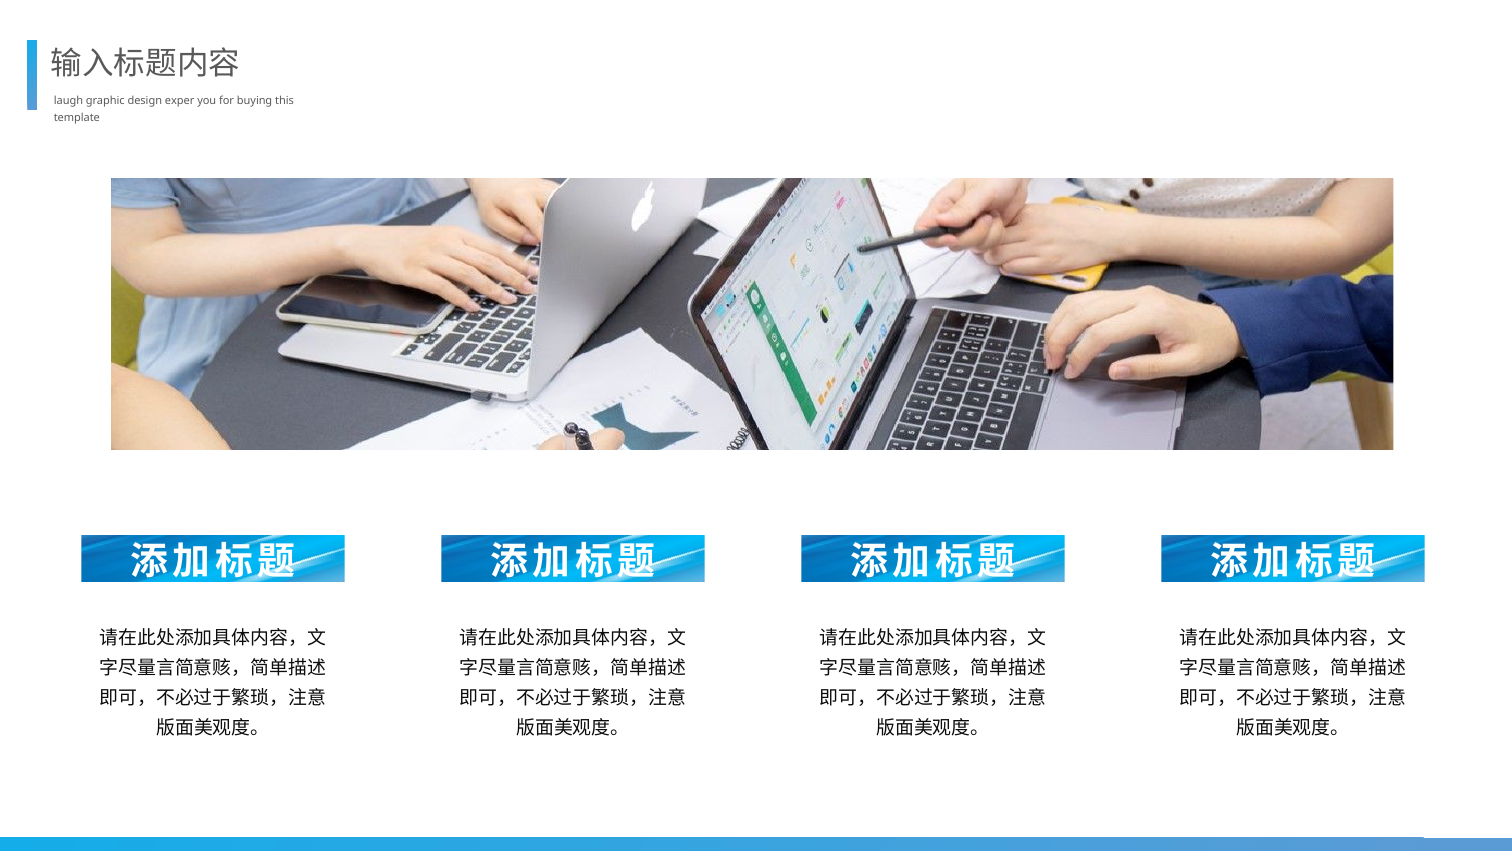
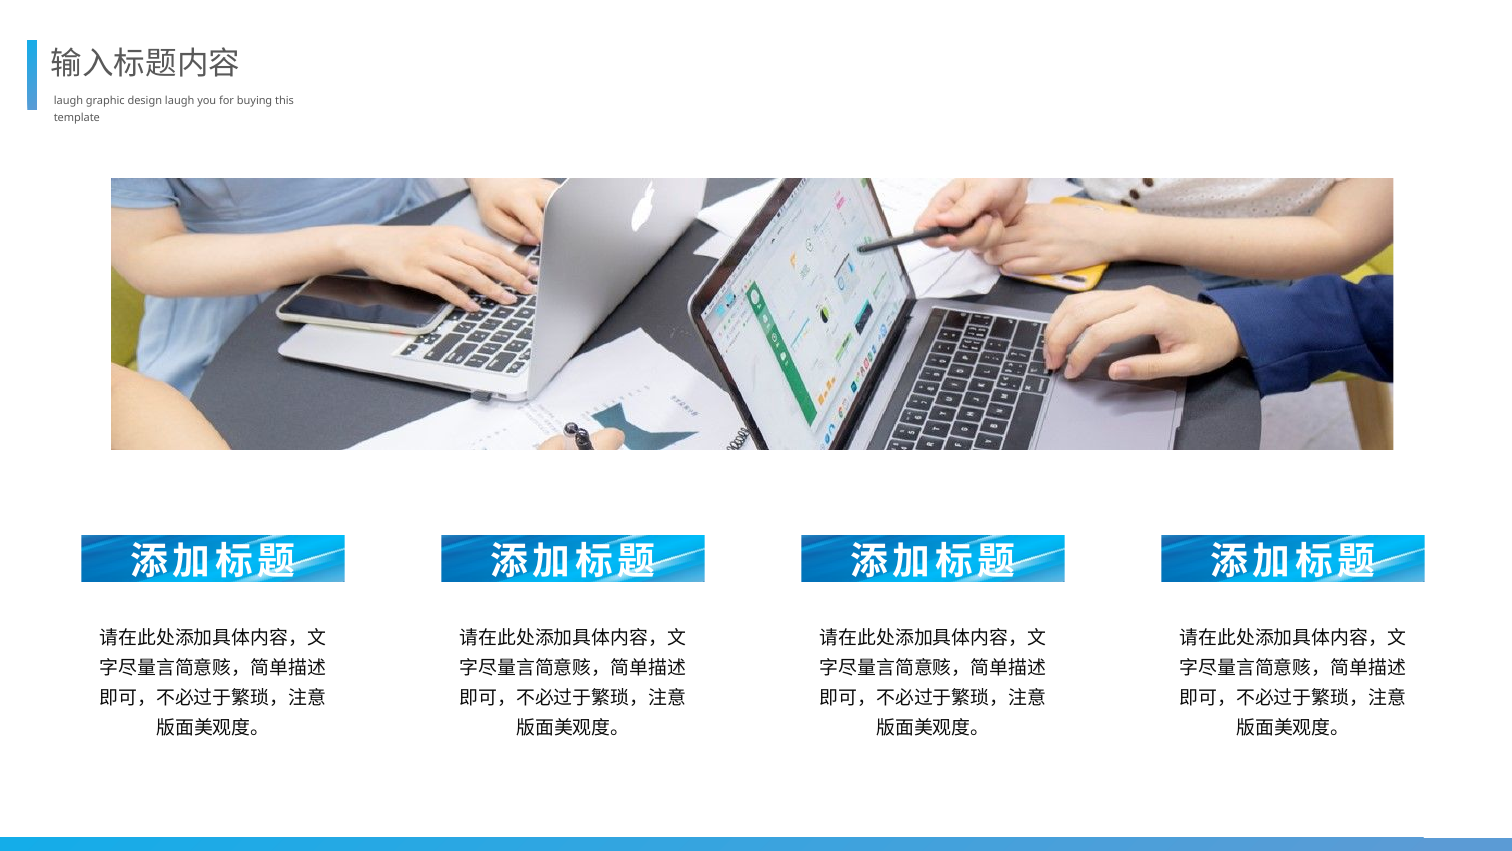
design exper: exper -> laugh (180, 100)
